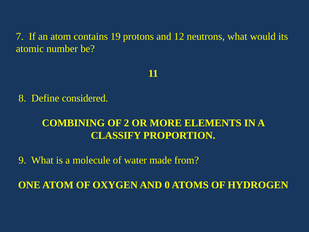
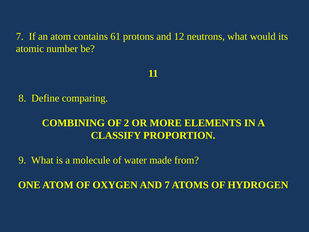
19: 19 -> 61 (116, 36)
considered: considered -> comparing (85, 98)
AND 0: 0 -> 7 (167, 185)
